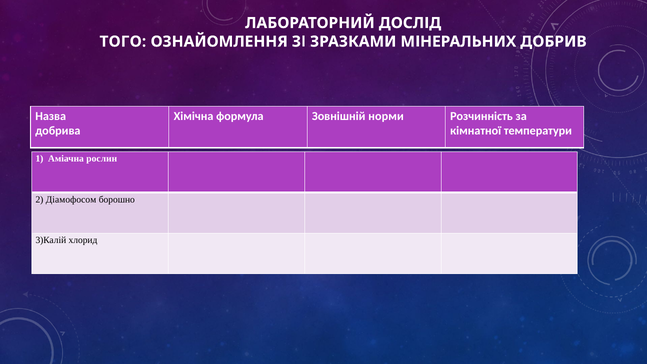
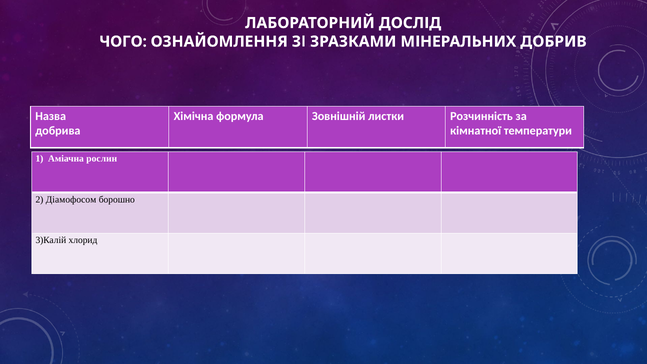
ТОГО: ТОГО -> ЧОГО (123, 42)
норми: норми -> листки (386, 116)
